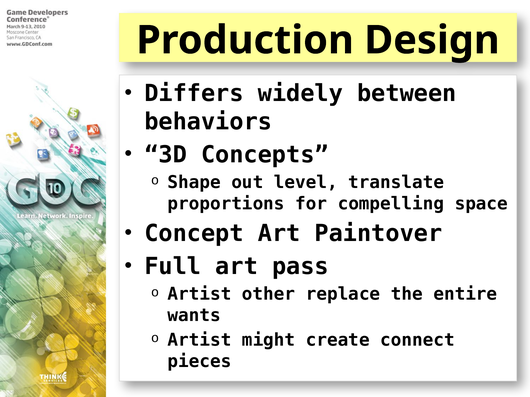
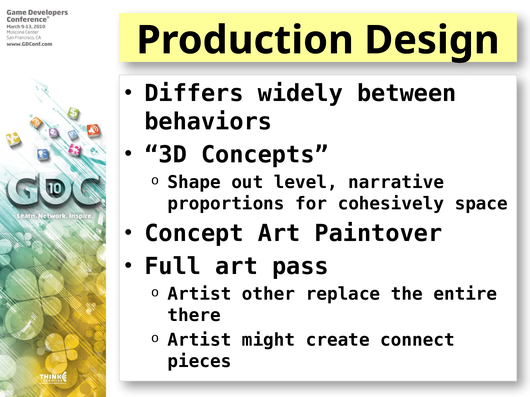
translate: translate -> narrative (396, 183)
compelling: compelling -> cohesively (391, 204)
wants: wants -> there (194, 316)
